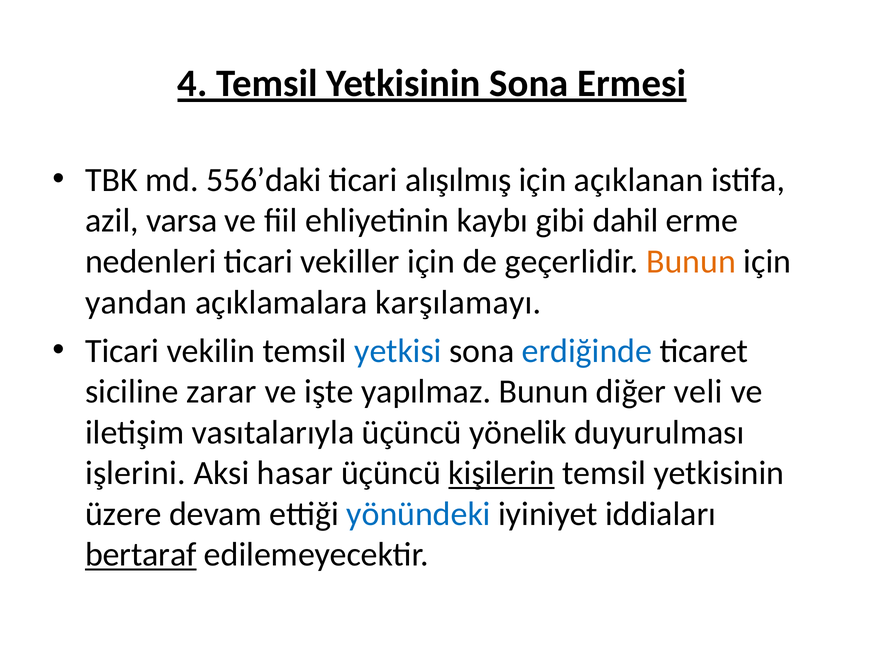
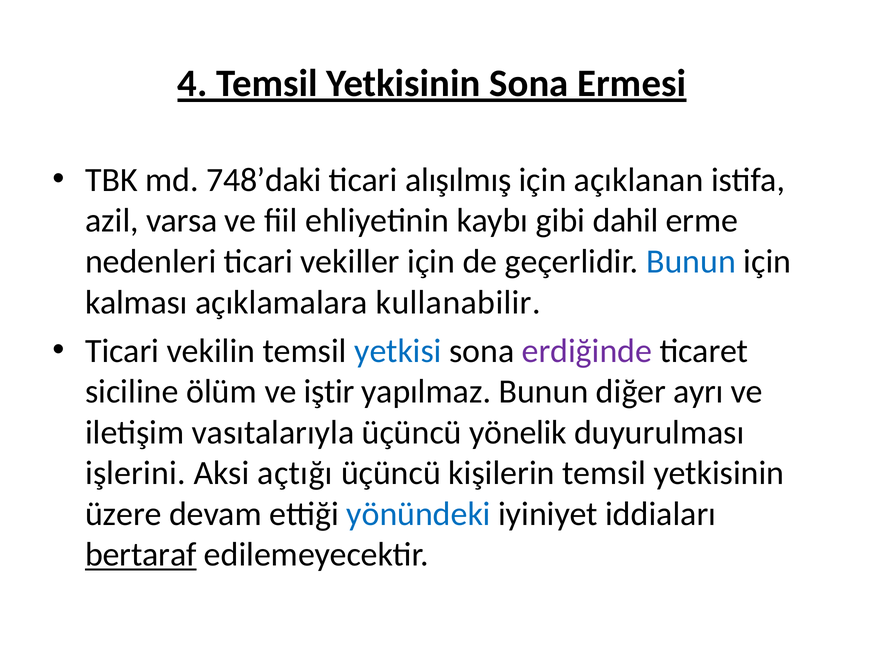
556’daki: 556’daki -> 748’daki (264, 180)
Bunun colour: orange -> blue (691, 261)
yandan: yandan -> kalması (136, 302)
karşılamayı: karşılamayı -> kullanabilir (458, 302)
erdiğinde colour: blue -> purple (587, 351)
zarar: zarar -> ölüm (222, 391)
işte: işte -> iştir (329, 391)
veli: veli -> ayrı (699, 391)
hasar: hasar -> açtığı (295, 473)
kişilerin underline: present -> none (502, 473)
